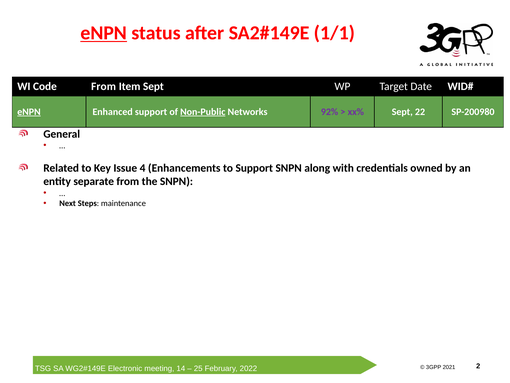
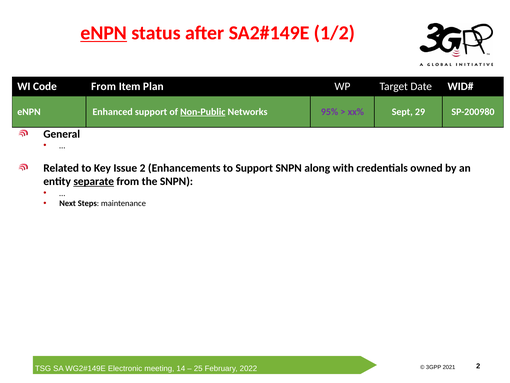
1/1: 1/1 -> 1/2 (334, 33)
Item Sept: Sept -> Plan (153, 86)
eNPN underline: present -> none (29, 112)
92%: 92% -> 95% (330, 112)
22: 22 -> 29 (420, 112)
Issue 4: 4 -> 2 (143, 168)
separate underline: none -> present (94, 181)
